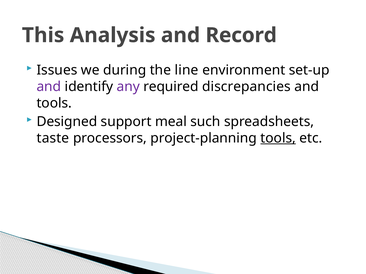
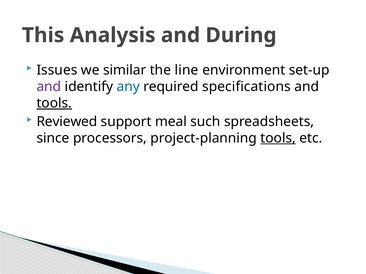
Record: Record -> During (241, 35)
during: during -> similar (125, 70)
any colour: purple -> blue (128, 87)
discrepancies: discrepancies -> specifications (246, 87)
tools underline: none -> present (54, 103)
Designed: Designed -> Reviewed (67, 122)
taste: taste -> since (53, 138)
